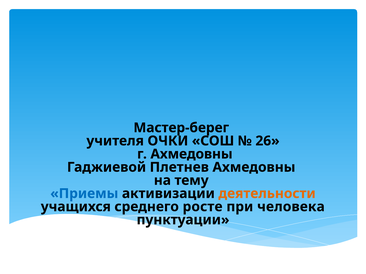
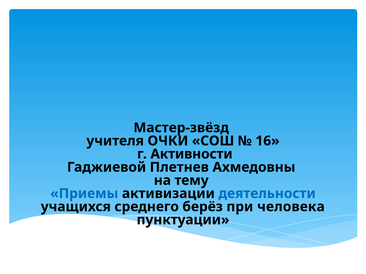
Мастер-берег: Мастер-берег -> Мастер-звёзд (181, 128)
26: 26 -> 16 (267, 141)
г Ахмедовны: Ахмедовны -> Активности (192, 154)
деятельности colour: orange -> blue (267, 194)
росте: росте -> берёз (203, 207)
